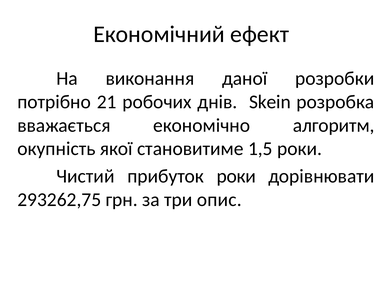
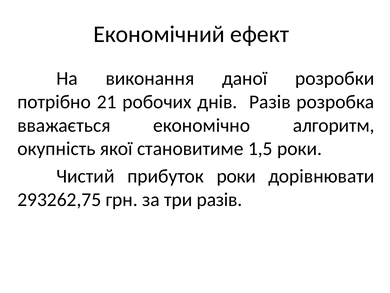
днів Skein: Skein -> Разів (270, 102)
три опис: опис -> разів (219, 199)
